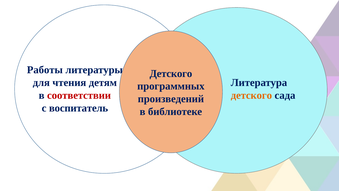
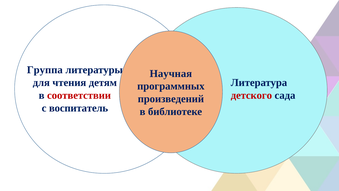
Работы: Работы -> Группа (45, 70)
Детского: Детского -> Научная (171, 73)
детского colour: orange -> red (251, 95)
